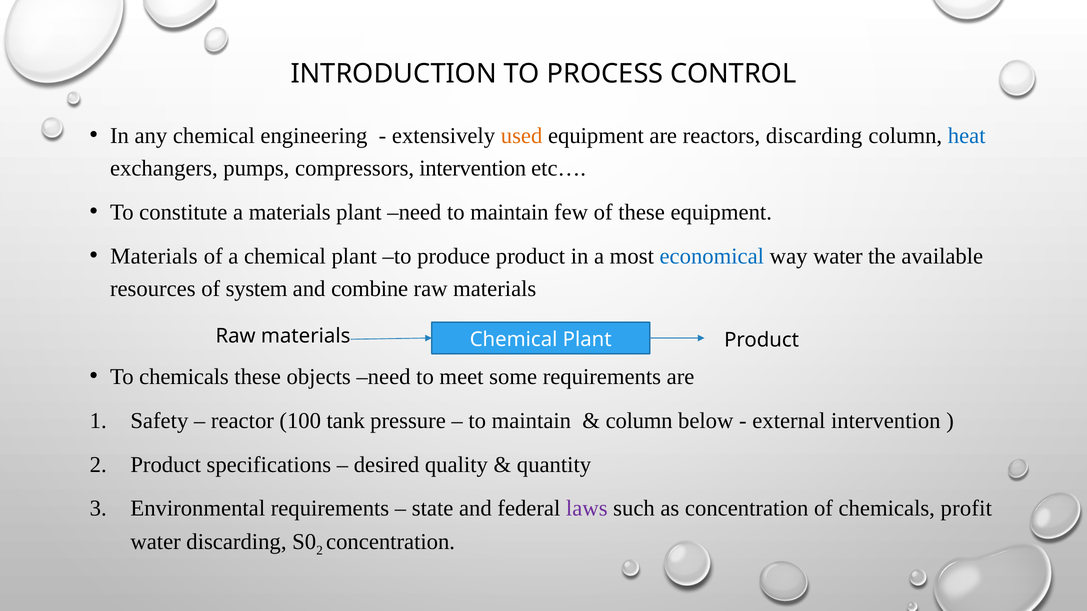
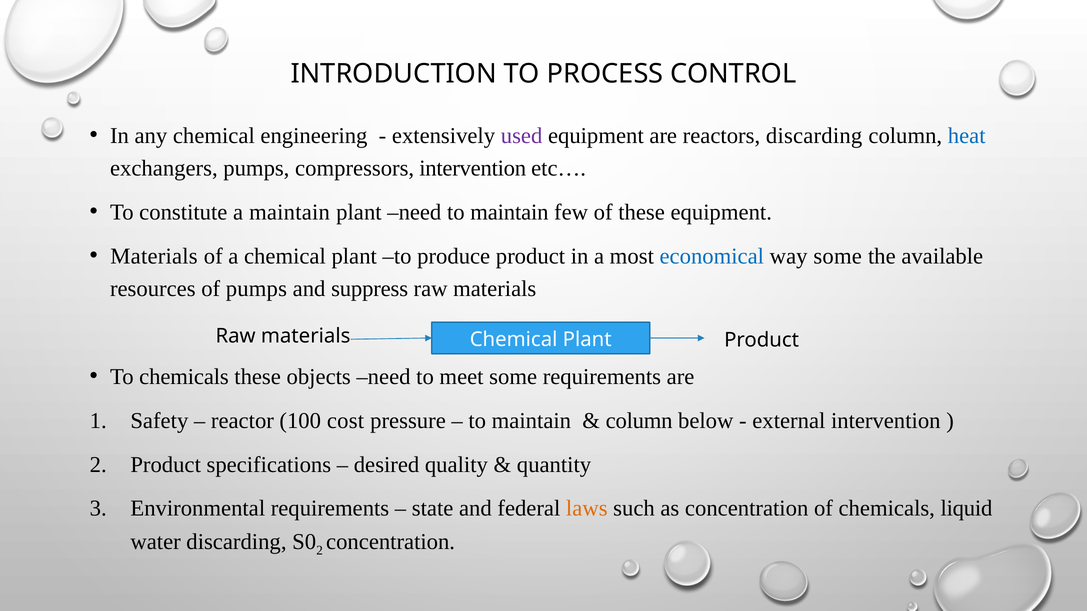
used colour: orange -> purple (522, 136)
a materials: materials -> maintain (290, 212)
way water: water -> some (838, 256)
of system: system -> pumps (256, 289)
combine: combine -> suppress (370, 289)
tank: tank -> cost (346, 421)
laws colour: purple -> orange (587, 509)
profit: profit -> liquid (966, 509)
